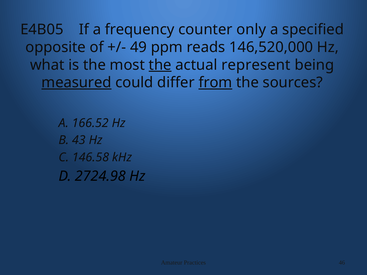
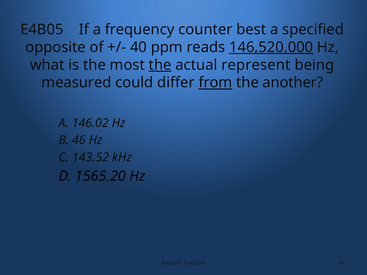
only: only -> best (251, 29)
49: 49 -> 40 (138, 47)
146,520,000 underline: none -> present (271, 47)
measured underline: present -> none (76, 83)
sources: sources -> another (293, 83)
166.52: 166.52 -> 146.02 (90, 123)
B 43: 43 -> 46 (79, 140)
146.58: 146.58 -> 143.52 (91, 157)
2724.98: 2724.98 -> 1565.20 (100, 176)
